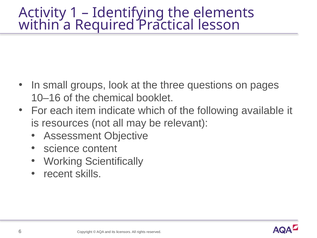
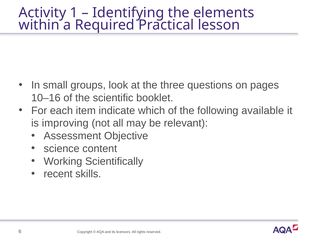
chemical: chemical -> scientific (113, 98)
resources: resources -> improving (65, 123)
